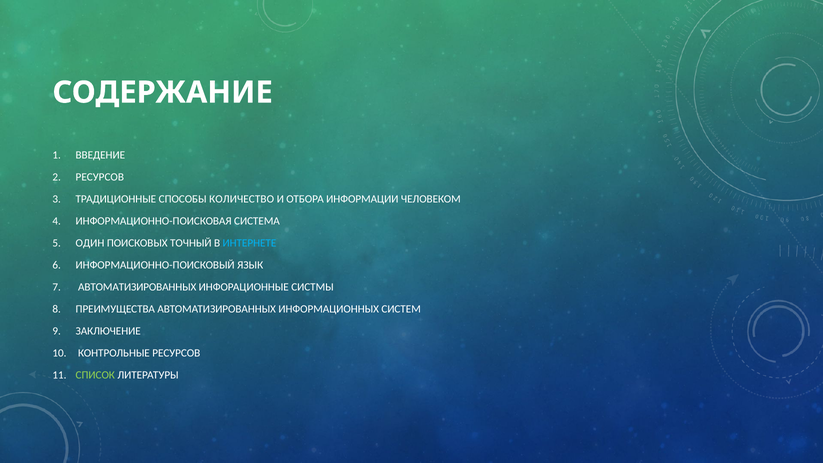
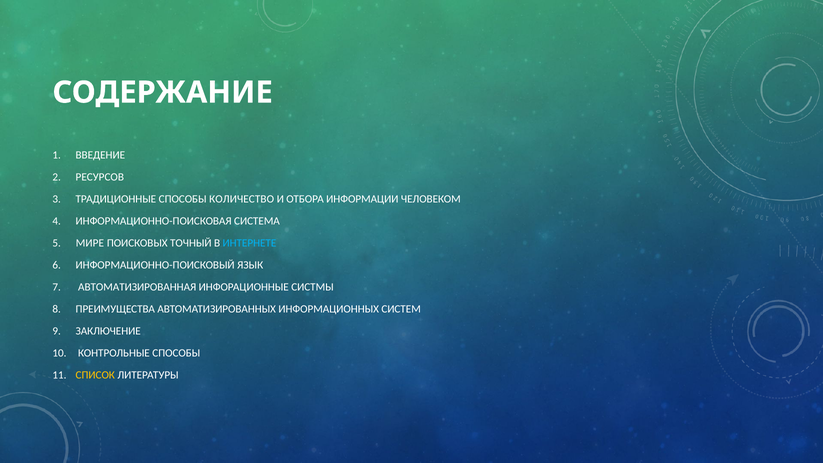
ОДИН: ОДИН -> МИРЕ (90, 243)
АВТОМАТИЗИРОВАННЫХ: АВТОМАТИЗИРОВАННЫХ -> АВТОМАТИЗИРОВАННАЯ (137, 287)
КОНТРОЛЬНЫЕ РЕСУРСОВ: РЕСУРСОВ -> СПОСОБЫ (176, 353)
СПИСОК colour: light green -> yellow (95, 375)
